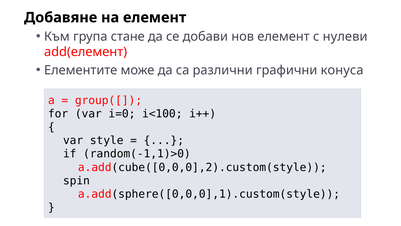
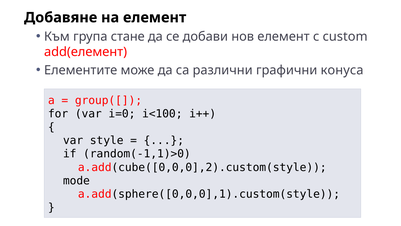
нулеви: нулеви -> custom (345, 37)
spin: spin -> mode (76, 180)
